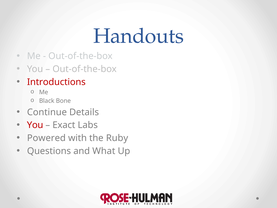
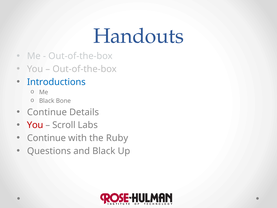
Introductions colour: red -> blue (56, 82)
Exact: Exact -> Scroll (64, 125)
Powered: Powered -> Continue (46, 138)
and What: What -> Black (104, 151)
